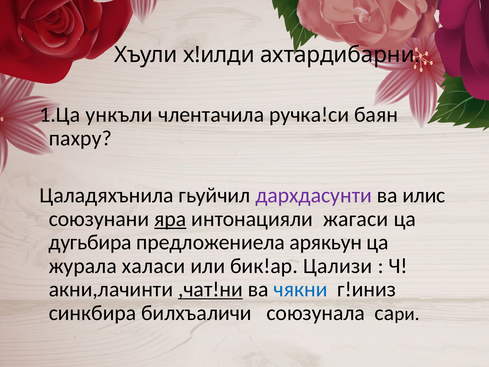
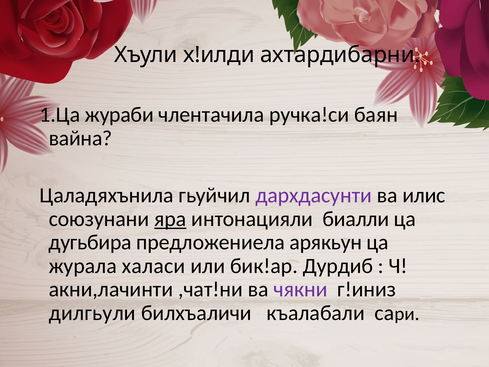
ункъли: ункъли -> жураби (119, 115)
пахру: пахру -> вайна (81, 138)
жагаси: жагаси -> биалли (356, 219)
Цализи: Цализи -> Дурдиб (338, 266)
,чат!ни underline: present -> none (210, 289)
чякни colour: blue -> purple (300, 289)
синкбира: синкбира -> дилгьули (92, 313)
союзунала: союзунала -> къалабали (316, 313)
